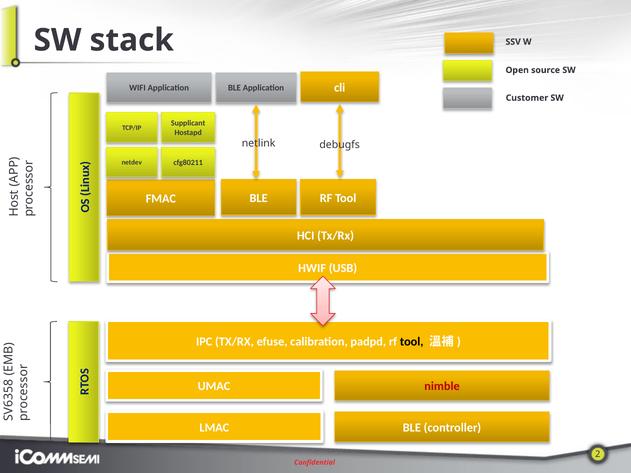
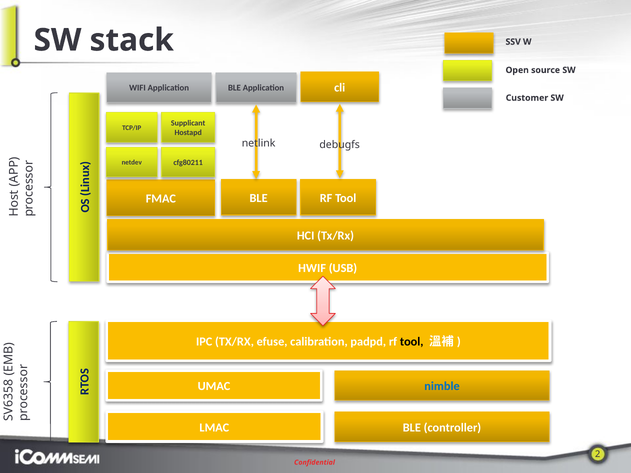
nimble colour: red -> blue (442, 387)
